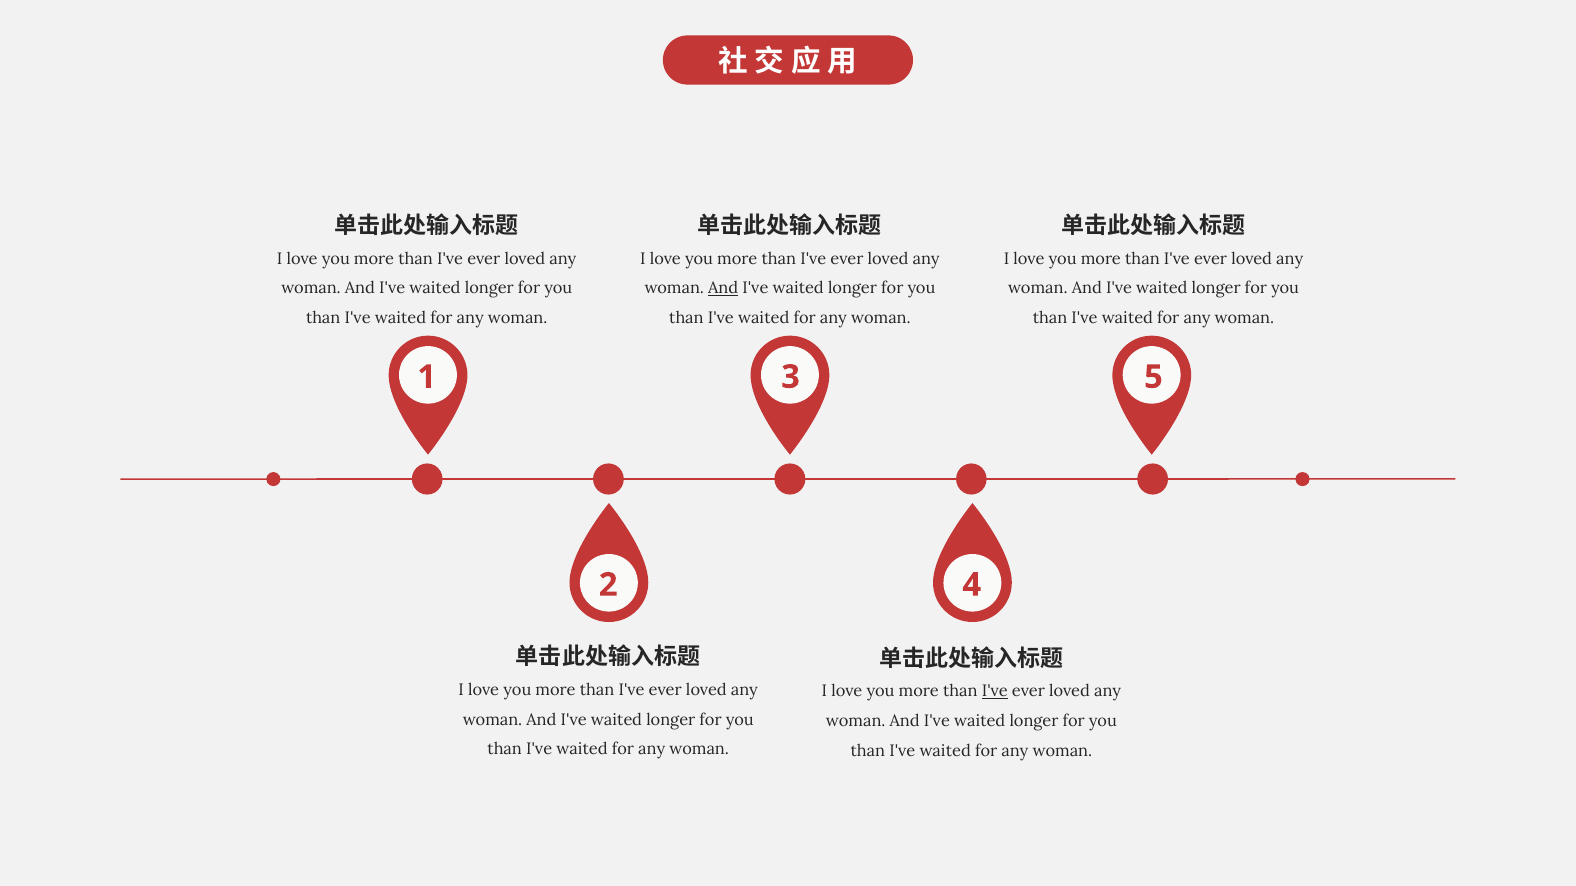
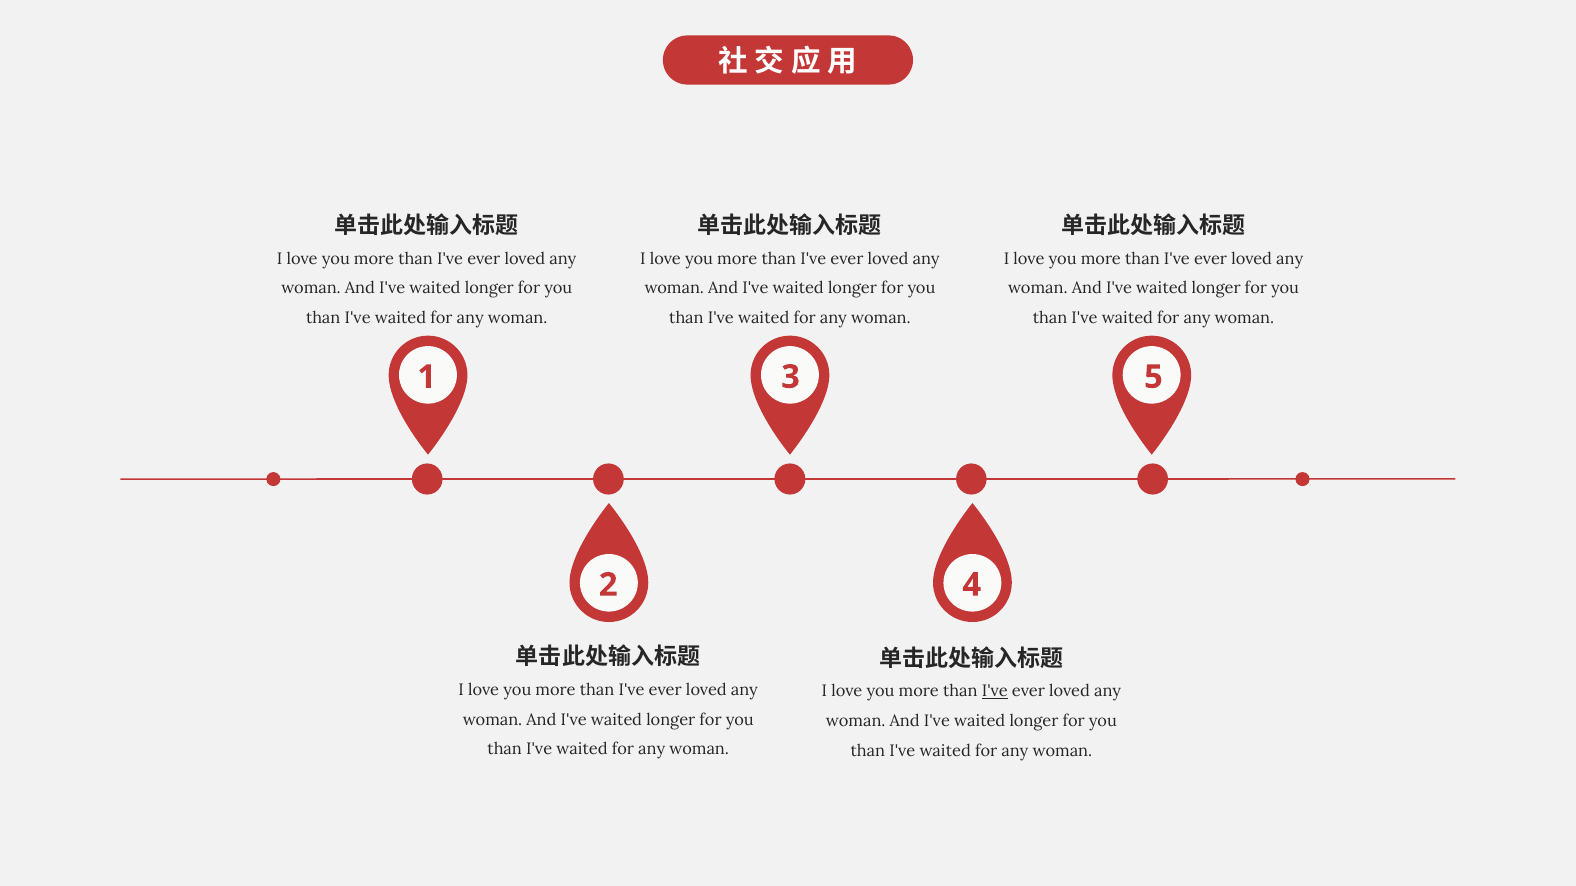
And underline: present -> none (723, 289)
